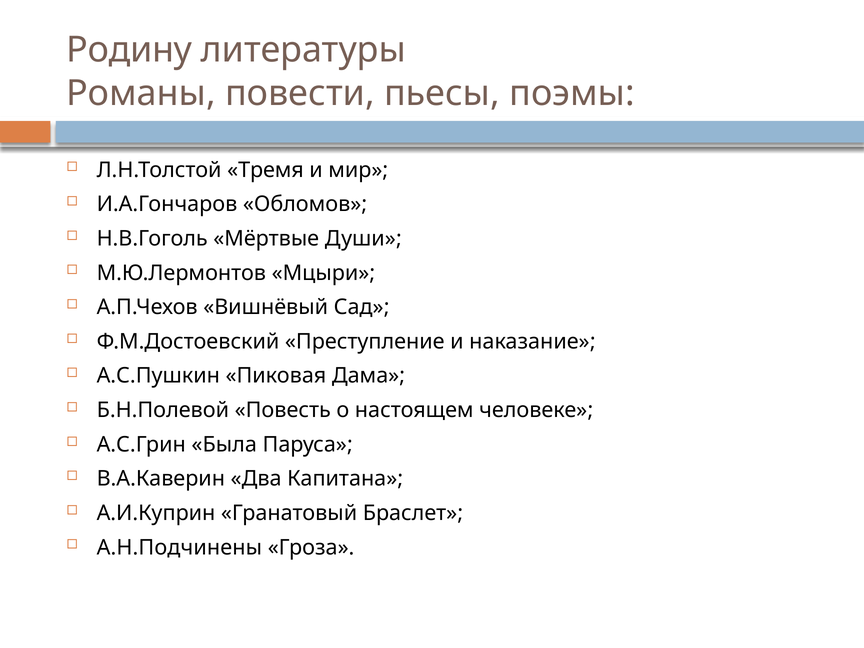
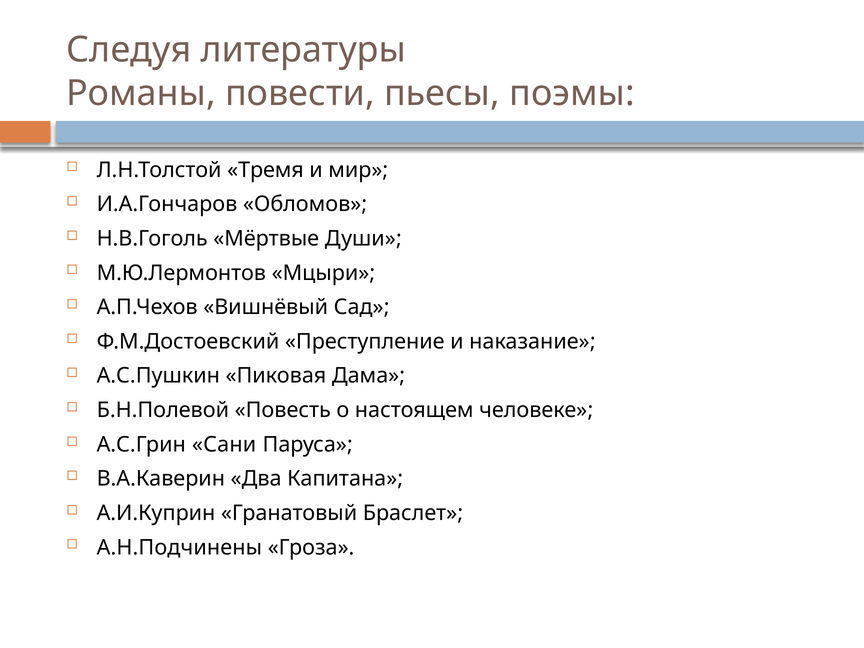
Родину: Родину -> Следуя (129, 50)
Была: Была -> Сани (224, 444)
